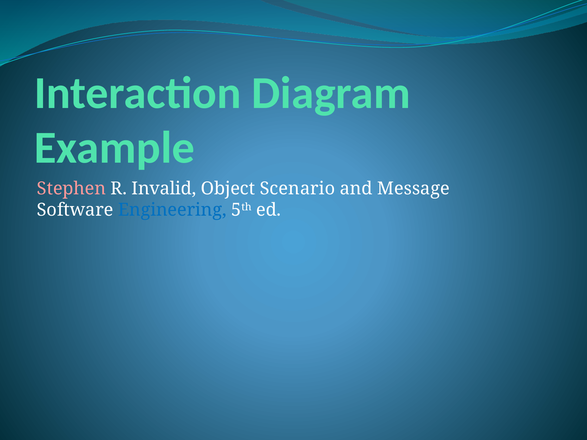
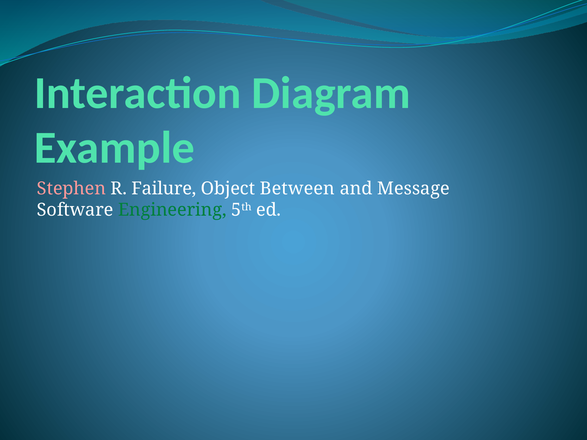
Invalid: Invalid -> Failure (164, 189)
Scenario: Scenario -> Between (297, 189)
Engineering colour: blue -> green (172, 210)
